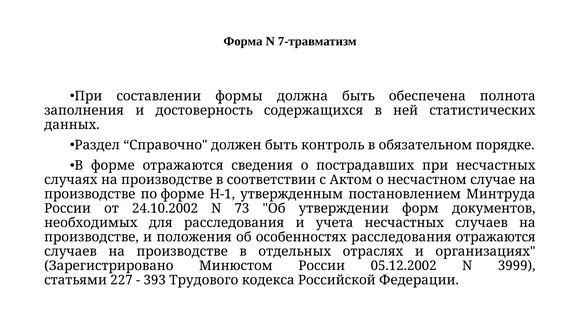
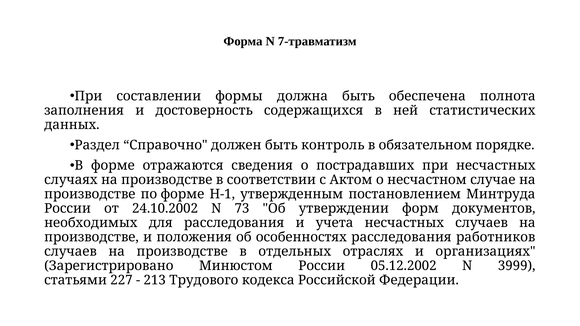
расследования отражаются: отражаются -> работников (496, 237)
393: 393 -> 213 (155, 280)
